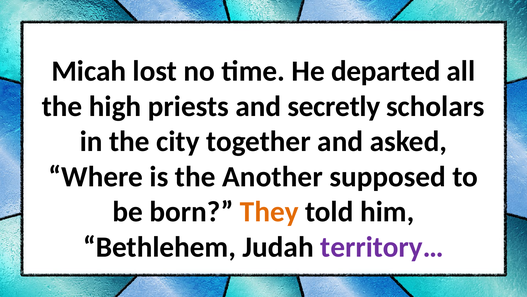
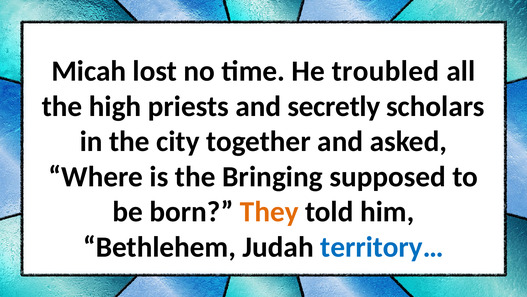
departed: departed -> troubled (386, 71)
Another: Another -> Bringing (272, 176)
territory… colour: purple -> blue (382, 247)
